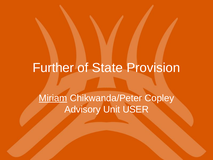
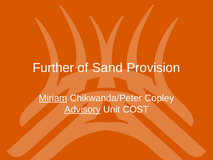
State: State -> Sand (107, 68)
Advisory underline: none -> present (83, 109)
USER: USER -> COST (136, 109)
